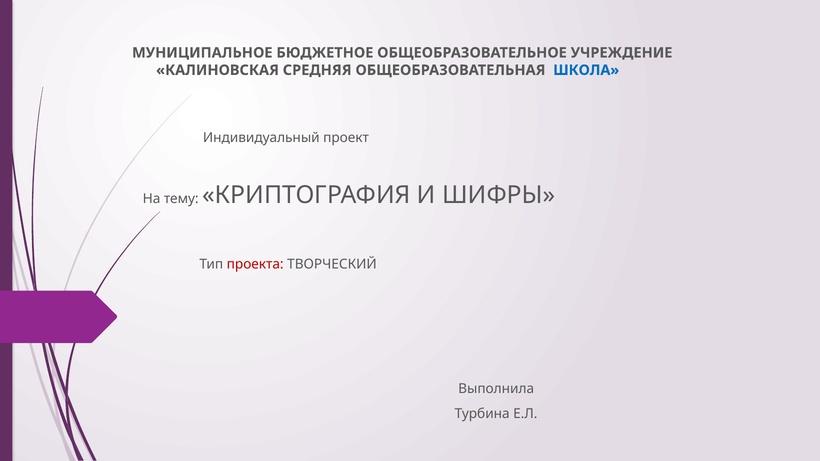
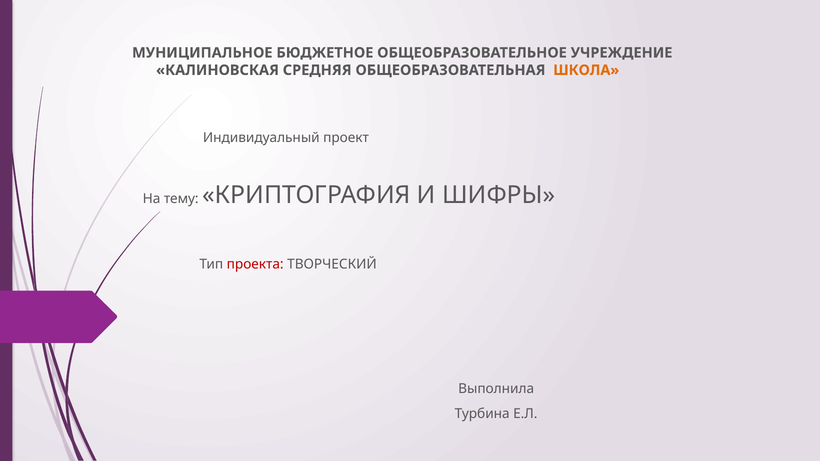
ШКОЛА colour: blue -> orange (586, 70)
